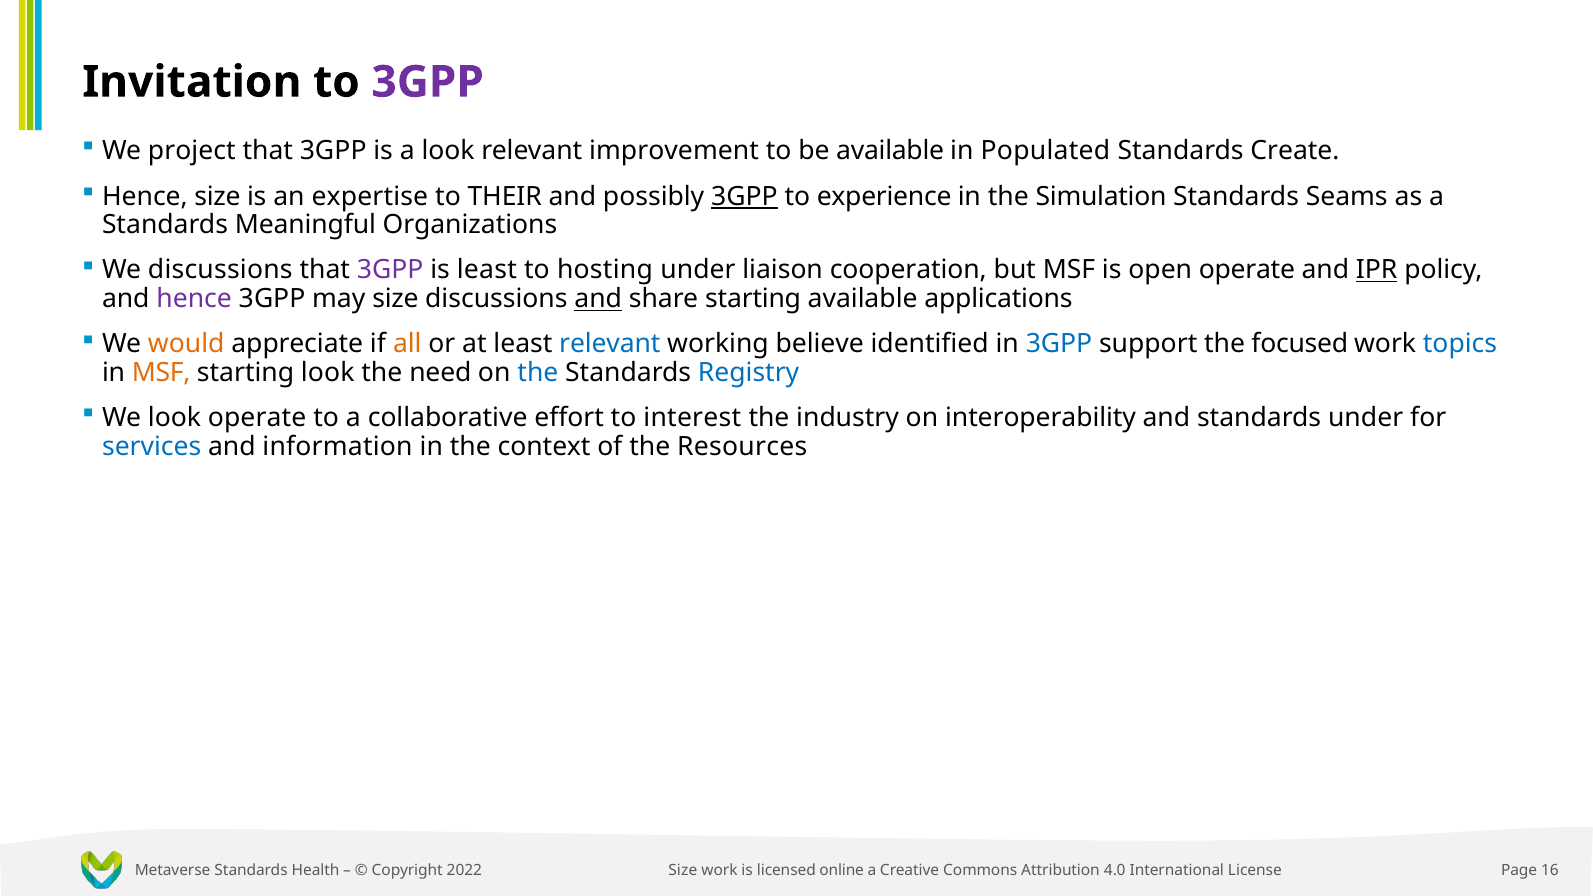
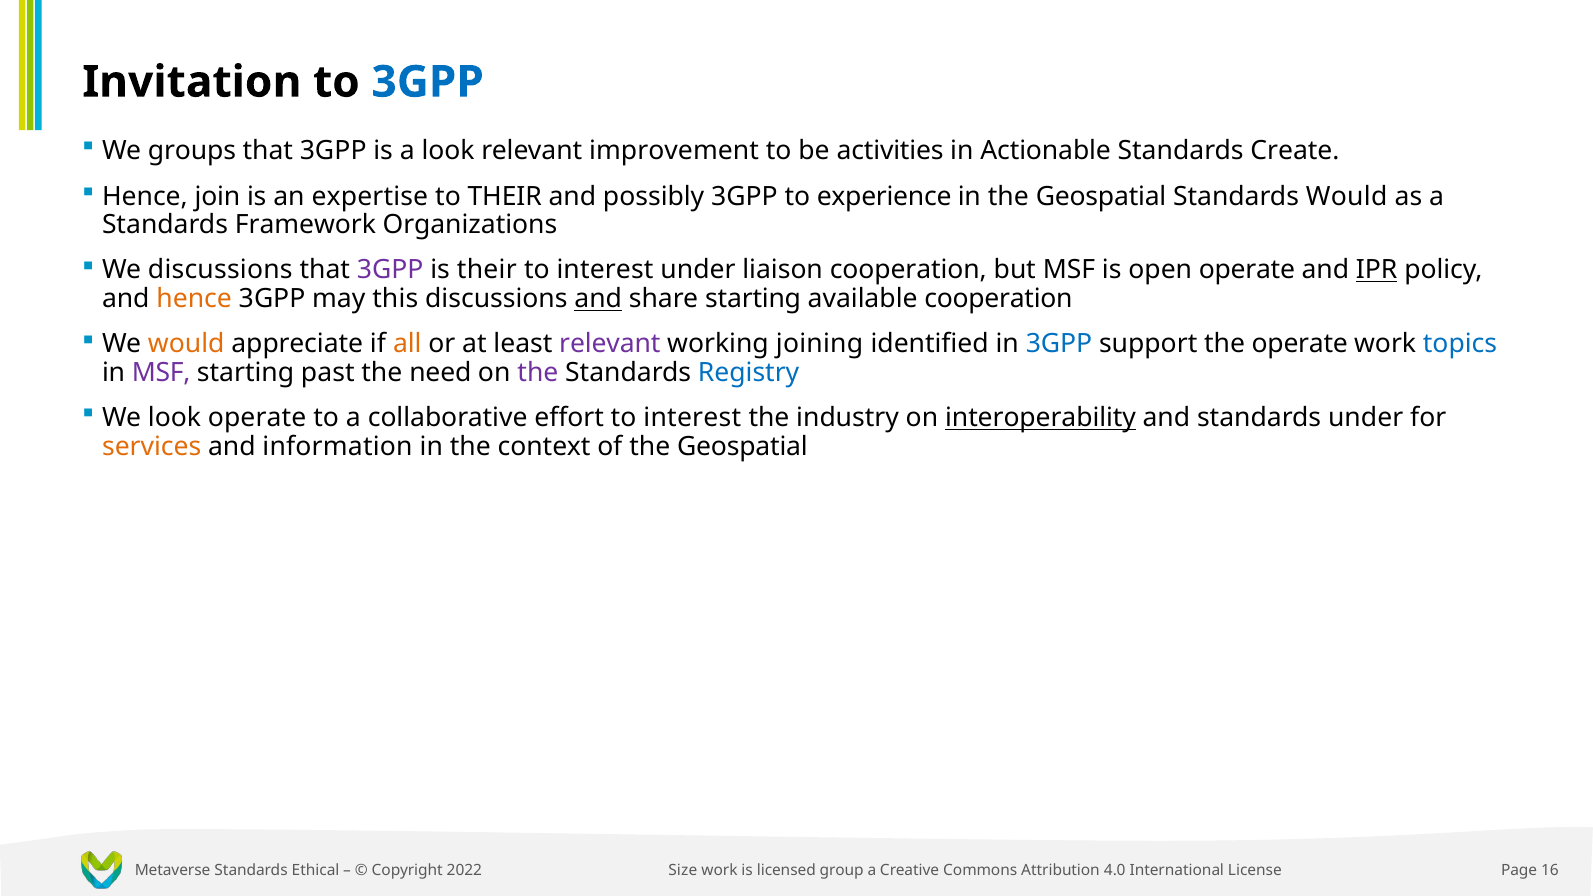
3GPP colour: purple -> blue (428, 82)
project: project -> groups (192, 151)
be available: available -> activities (890, 151)
Populated: Populated -> Actionable (1046, 151)
Hence size: size -> join (217, 196)
3GPP underline: present -> none (744, 196)
in the Simulation: Simulation -> Geospatial (1101, 196)
Standards Seams: Seams -> Would (1347, 196)
Meaningful: Meaningful -> Framework (305, 225)
is least: least -> their (487, 270)
hosting: hosting -> interest (605, 270)
hence colour: purple -> orange (194, 299)
may size: size -> this (395, 299)
available applications: applications -> cooperation (998, 299)
relevant colour: blue -> purple (610, 344)
believe: believe -> joining (820, 344)
the focused: focused -> operate (1300, 344)
MSF colour: orange -> purple (161, 373)
starting look: look -> past (328, 373)
the colour: blue -> purple (538, 373)
interoperability underline: none -> present (1040, 418)
services colour: blue -> orange (152, 447)
of the Resources: Resources -> Geospatial (742, 447)
Health: Health -> Ethical (316, 870)
online: online -> group (842, 870)
